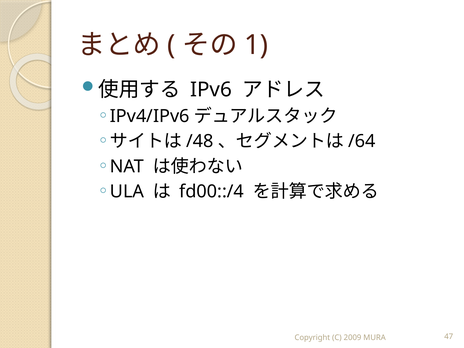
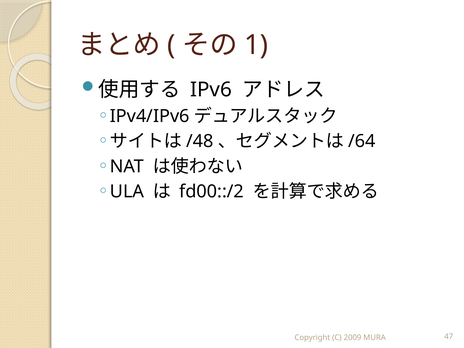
fd00::/4: fd00::/4 -> fd00::/2 (212, 192)
